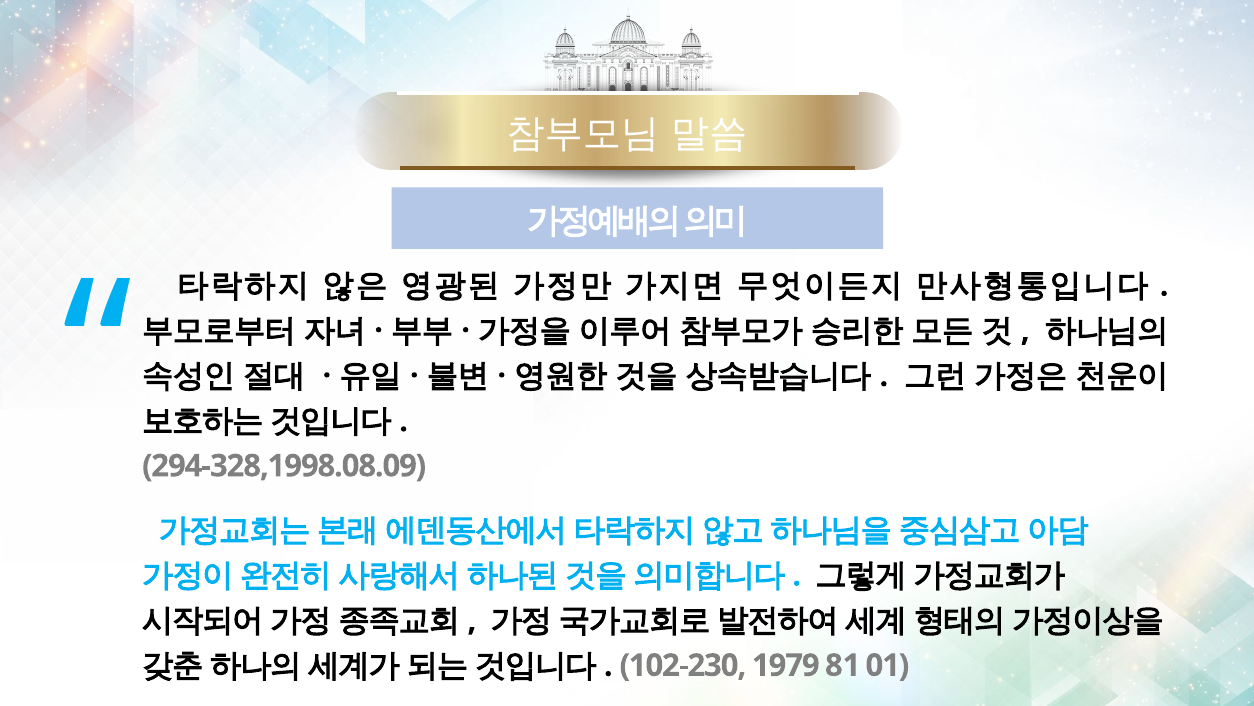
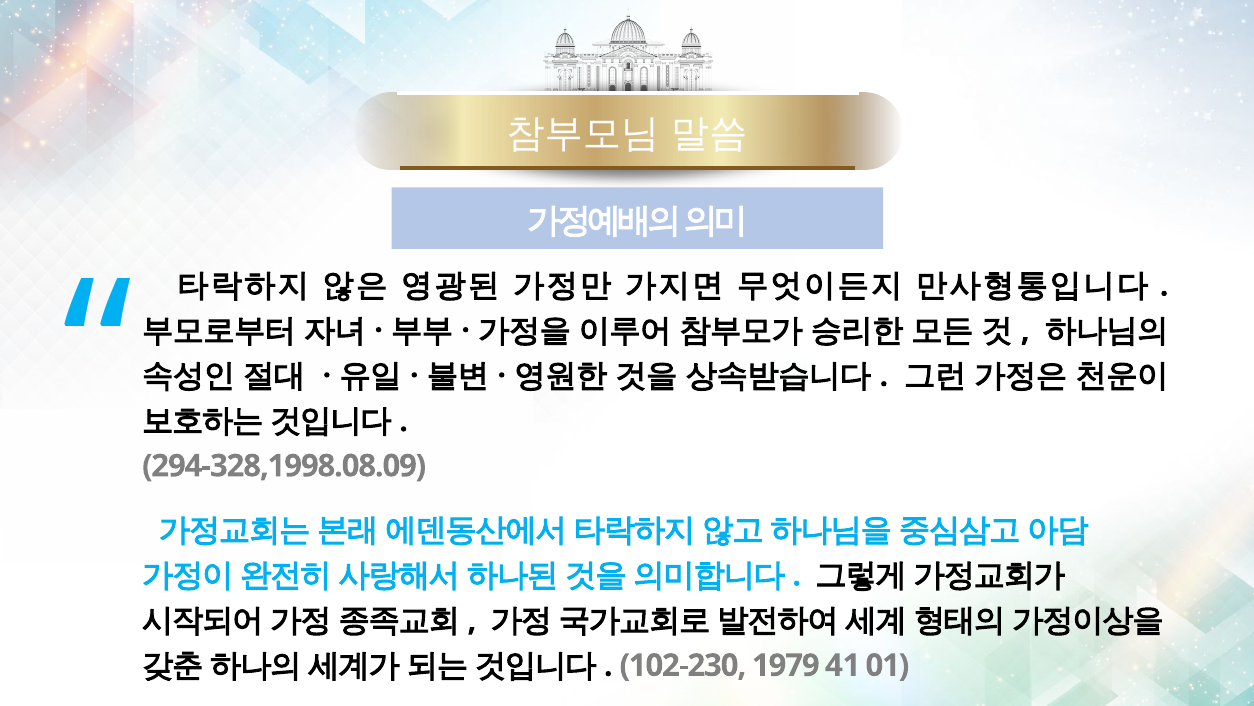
81: 81 -> 41 (843, 665)
